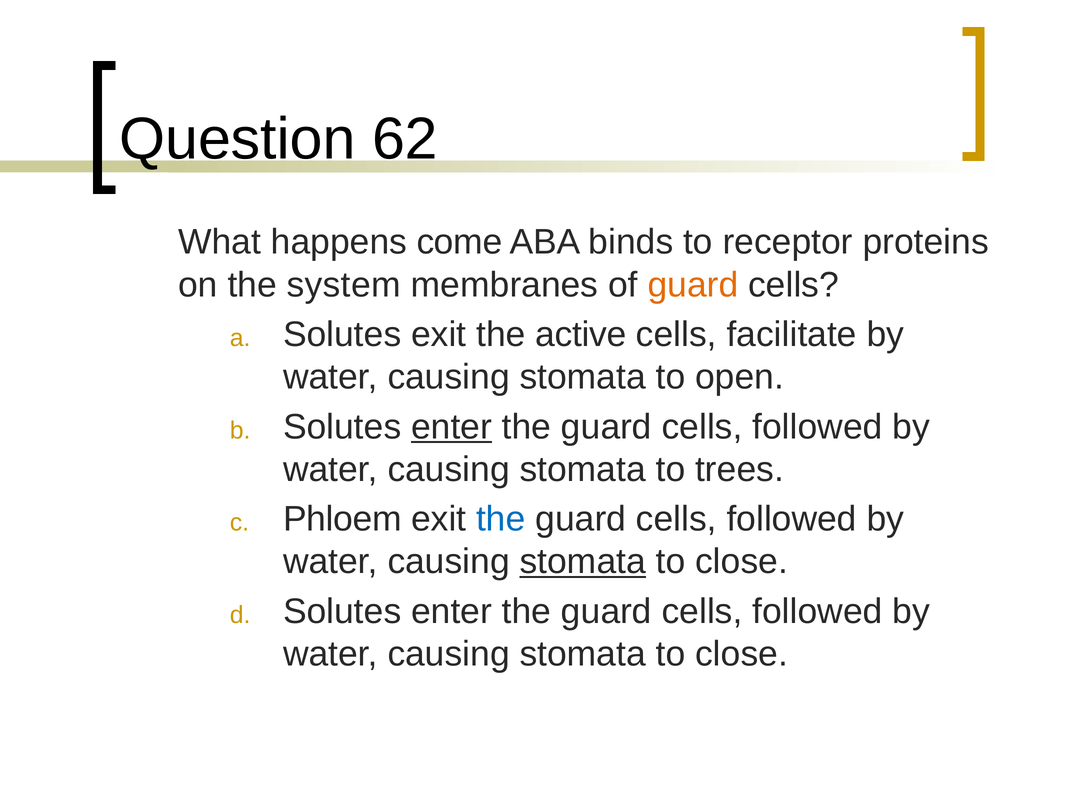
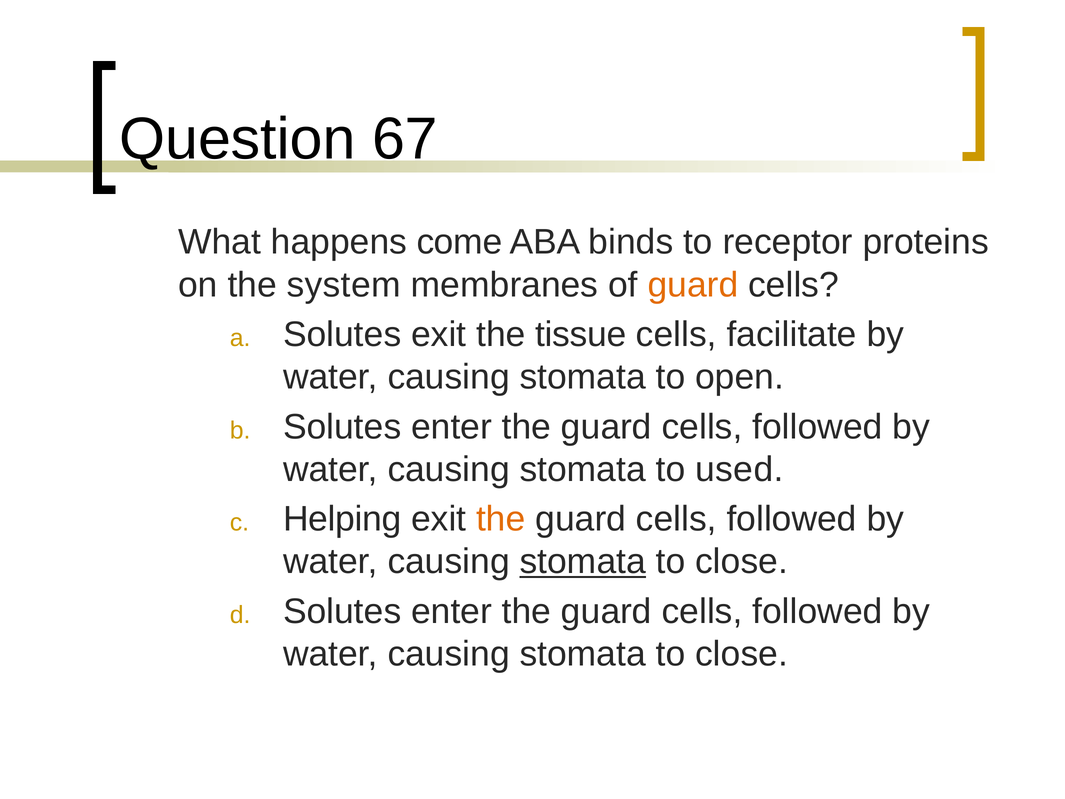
62: 62 -> 67 (405, 139)
active: active -> tissue (581, 334)
enter underline: present -> none (452, 427)
trees: trees -> used (739, 469)
Phloem: Phloem -> Helping (342, 519)
the colour: blue -> orange (501, 519)
